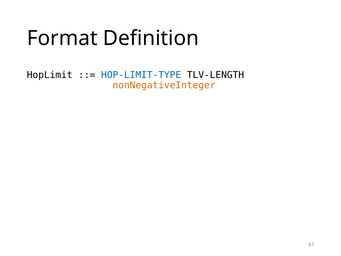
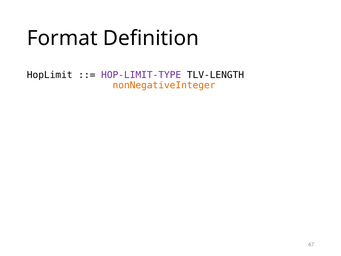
HOP-LIMIT-TYPE colour: blue -> purple (141, 75)
